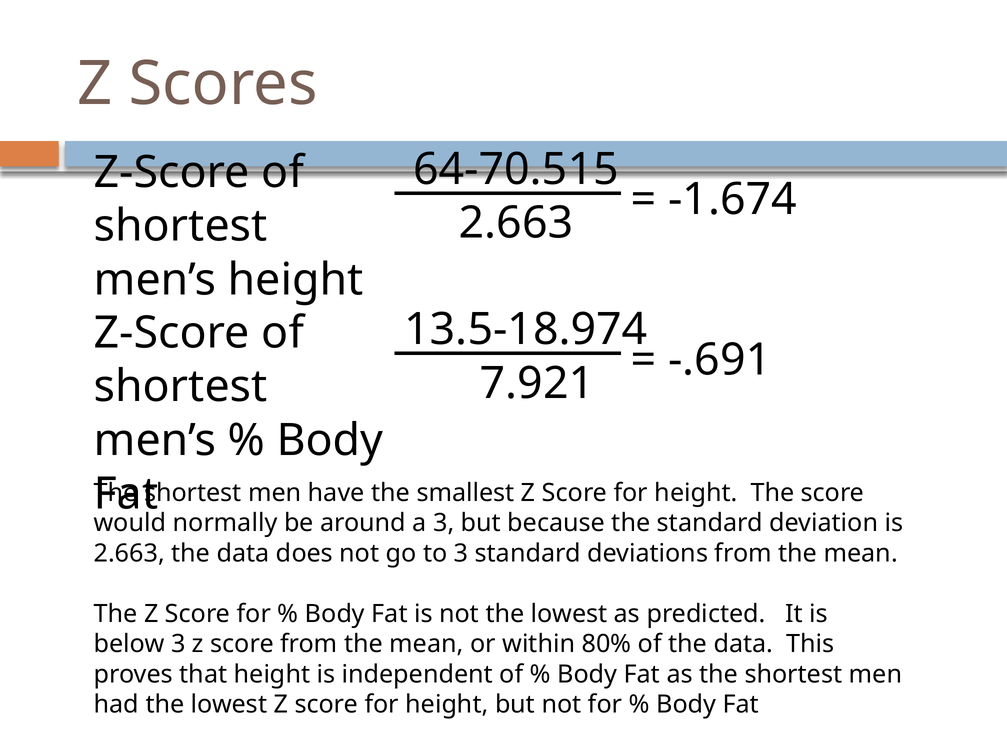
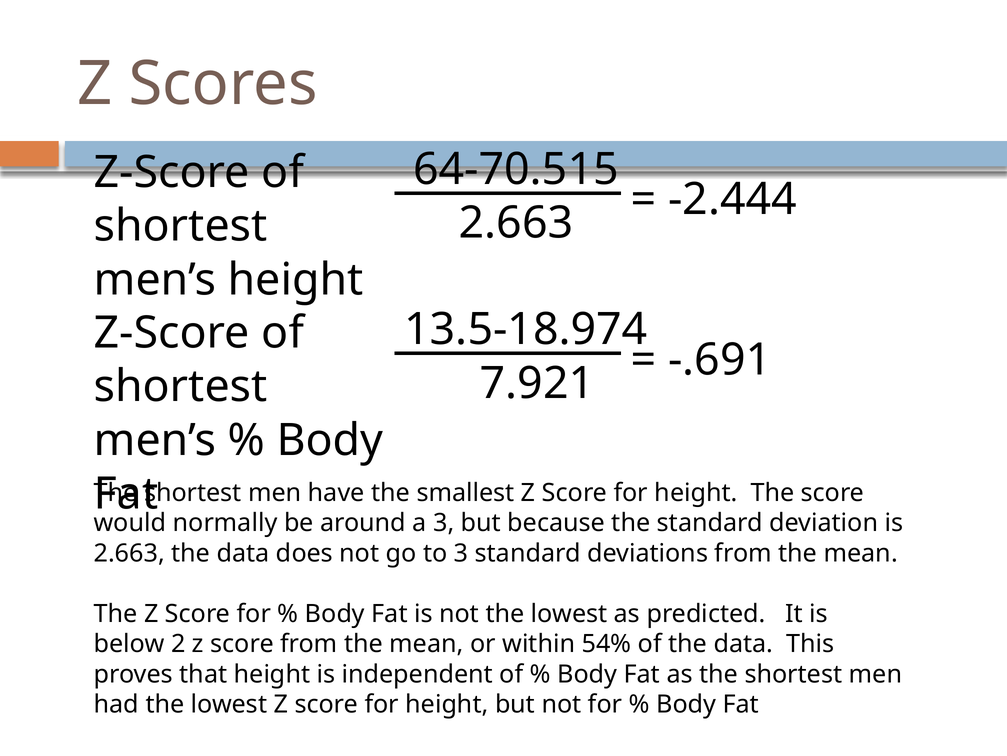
-1.674: -1.674 -> -2.444 (732, 199)
below 3: 3 -> 2 (178, 643)
80%: 80% -> 54% (607, 643)
